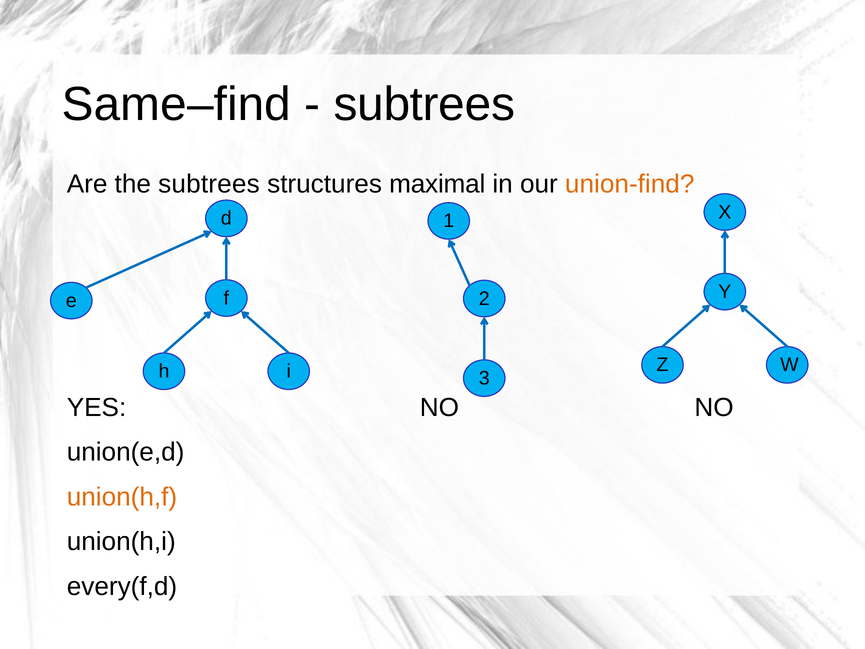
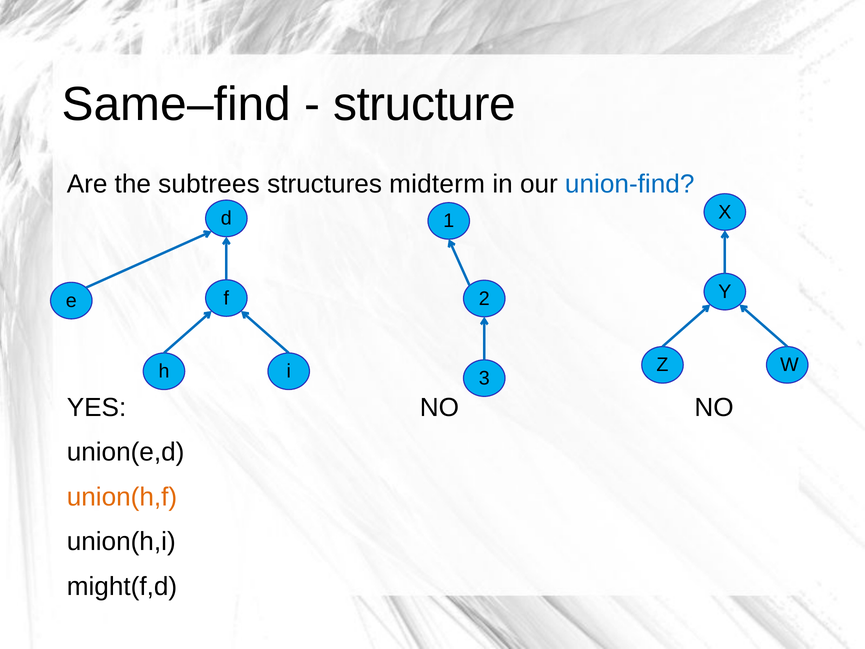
subtrees: subtrees -> structure (424, 104)
maximal: maximal -> midterm (437, 184)
union-find colour: orange -> blue (630, 184)
every(f,d: every(f,d -> might(f,d (122, 586)
